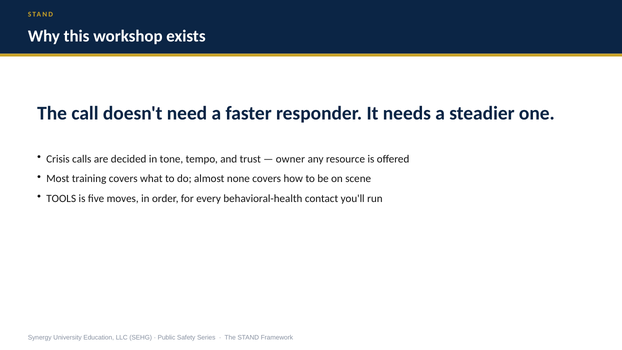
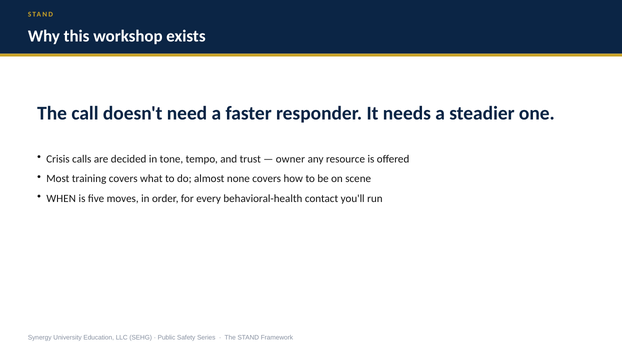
TOOLS: TOOLS -> WHEN (61, 198)
